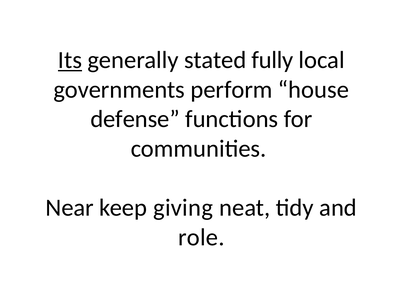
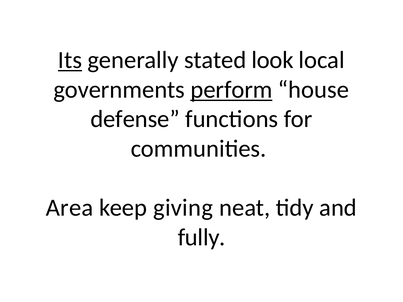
fully: fully -> look (273, 60)
perform underline: none -> present (231, 90)
Near: Near -> Area (70, 208)
role: role -> fully (202, 237)
